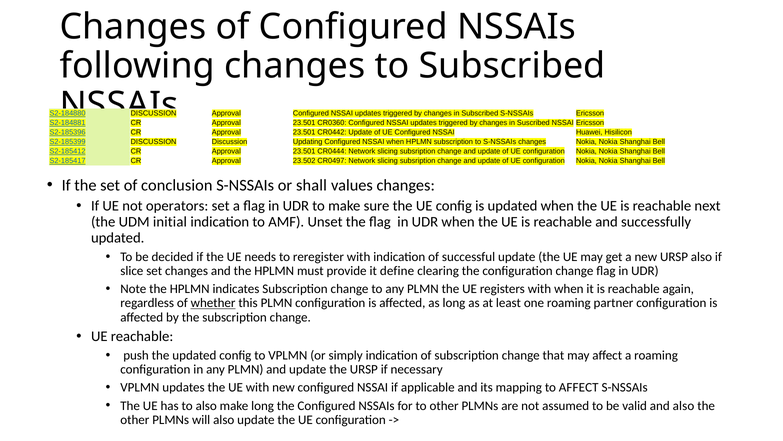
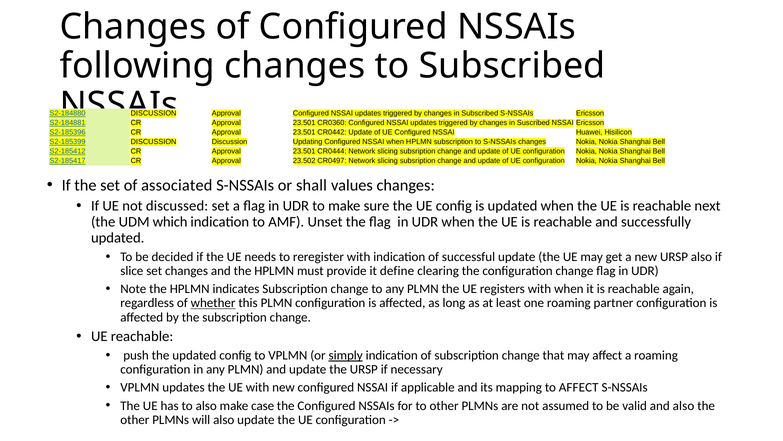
conclusion: conclusion -> associated (177, 185)
operators: operators -> discussed (177, 206)
initial: initial -> which (170, 222)
simply underline: none -> present (346, 355)
make long: long -> case (263, 405)
